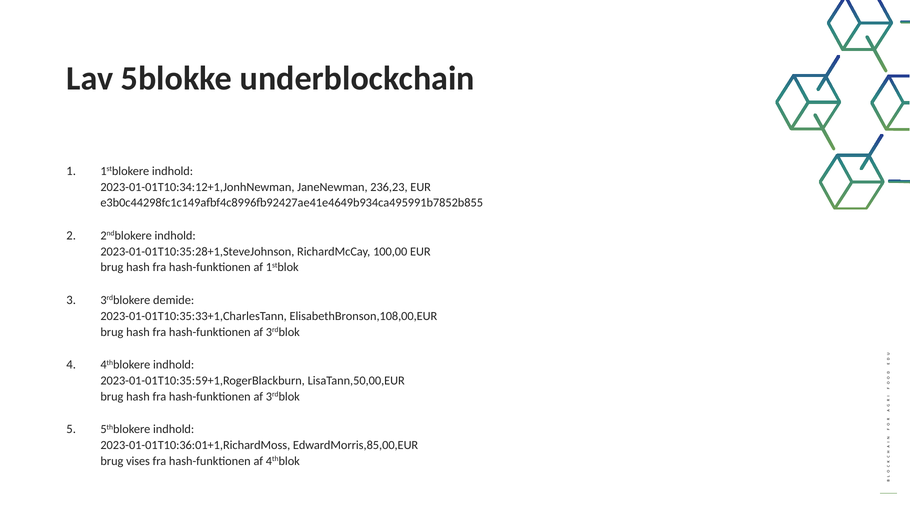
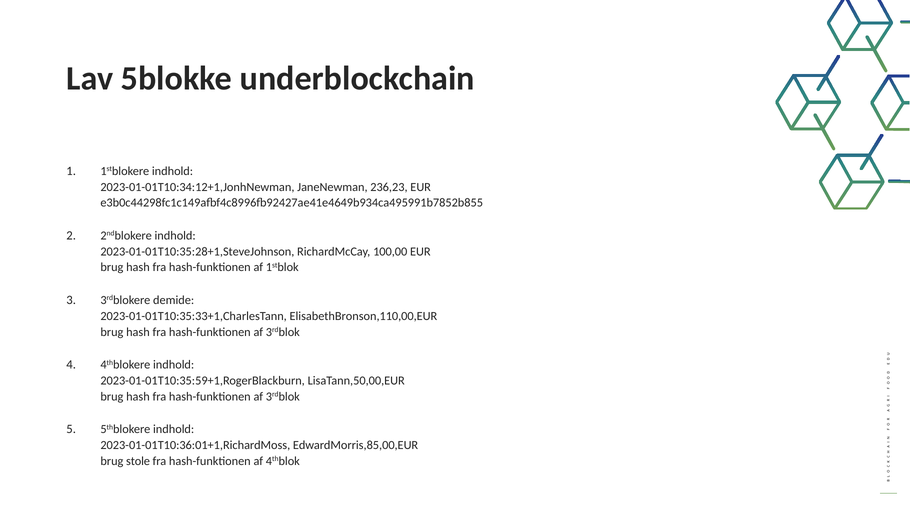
ElisabethBronson,108,00,EUR: ElisabethBronson,108,00,EUR -> ElisabethBronson,110,00,EUR (363, 316)
vises: vises -> stole (138, 461)
